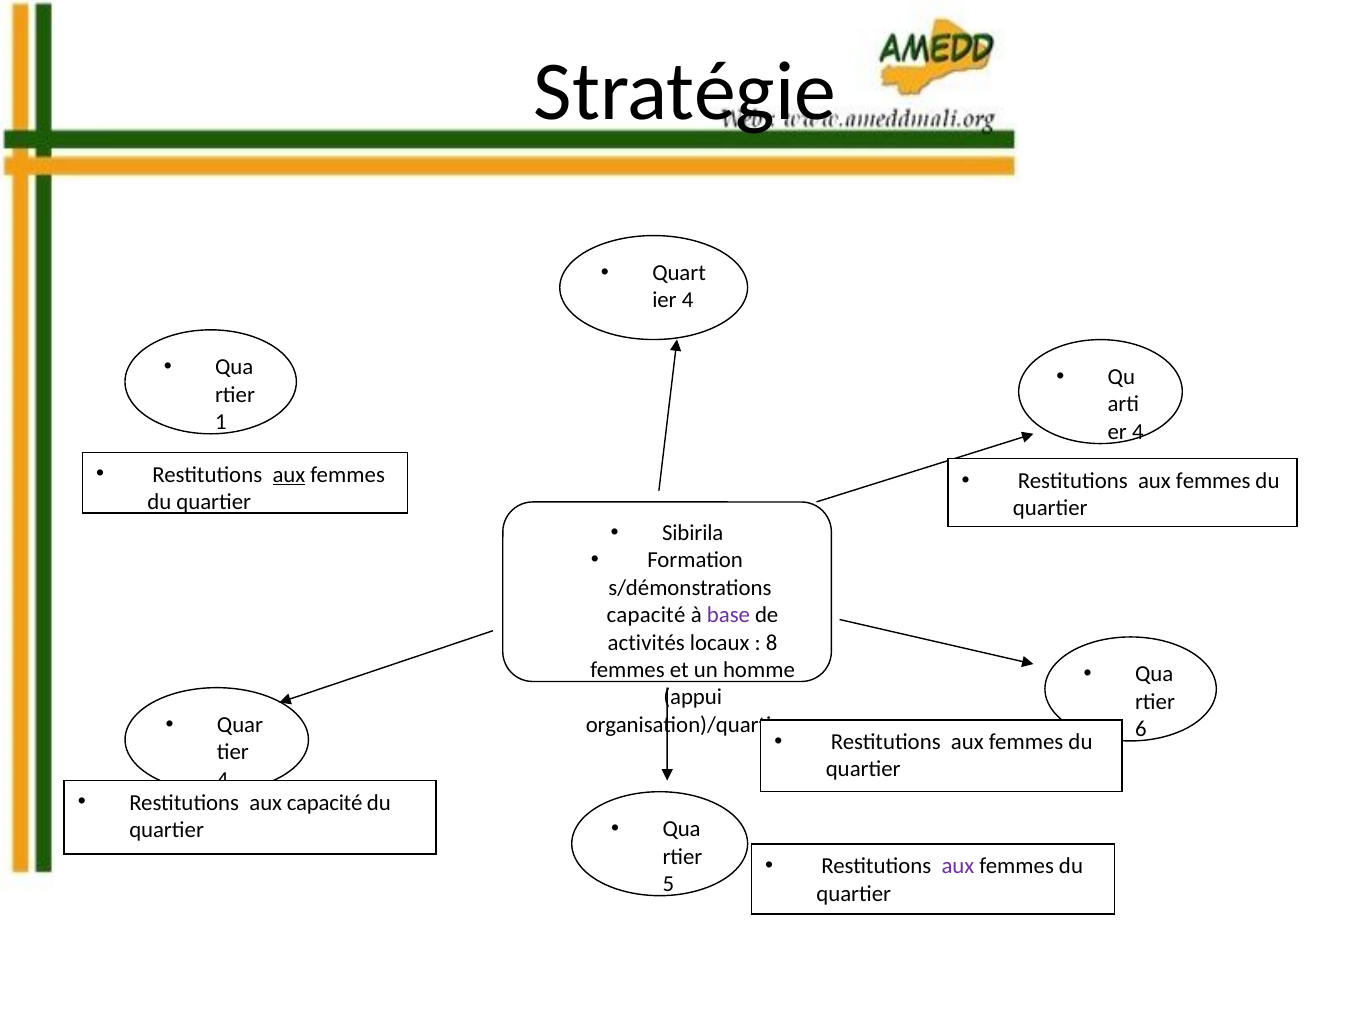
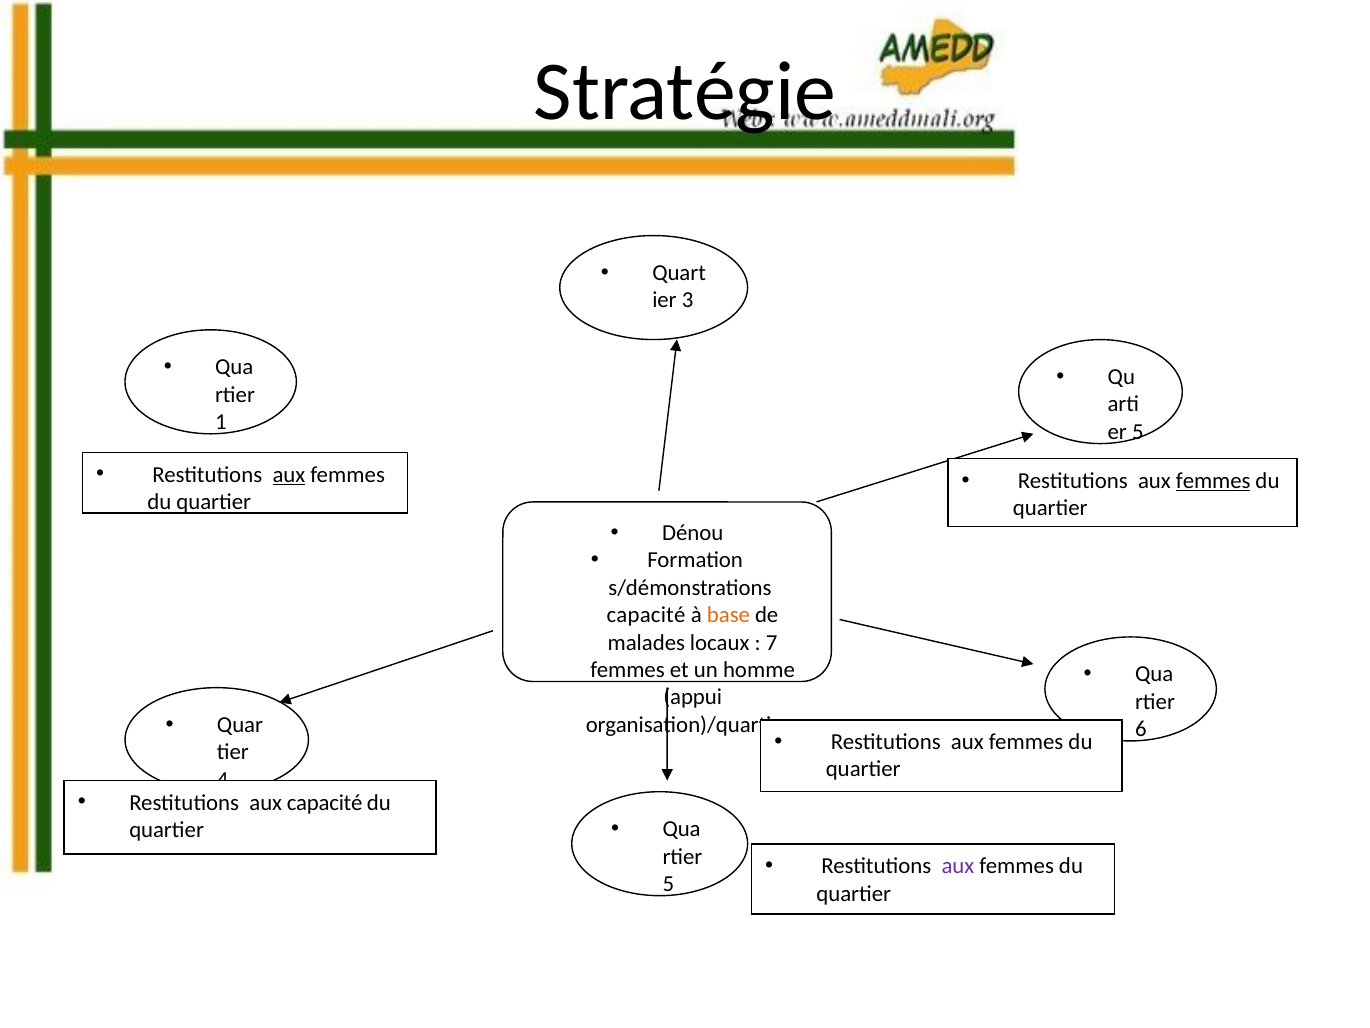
4: 4 -> 3 (688, 300)
4: 4 -> 5 (1138, 432)
femmes underline: none -> present (1213, 481)
Sibirila: Sibirila -> Dénou (693, 533)
base colour: purple -> orange (728, 615)
activités: activités -> malades (646, 642)
8: 8 -> 7 (772, 642)
